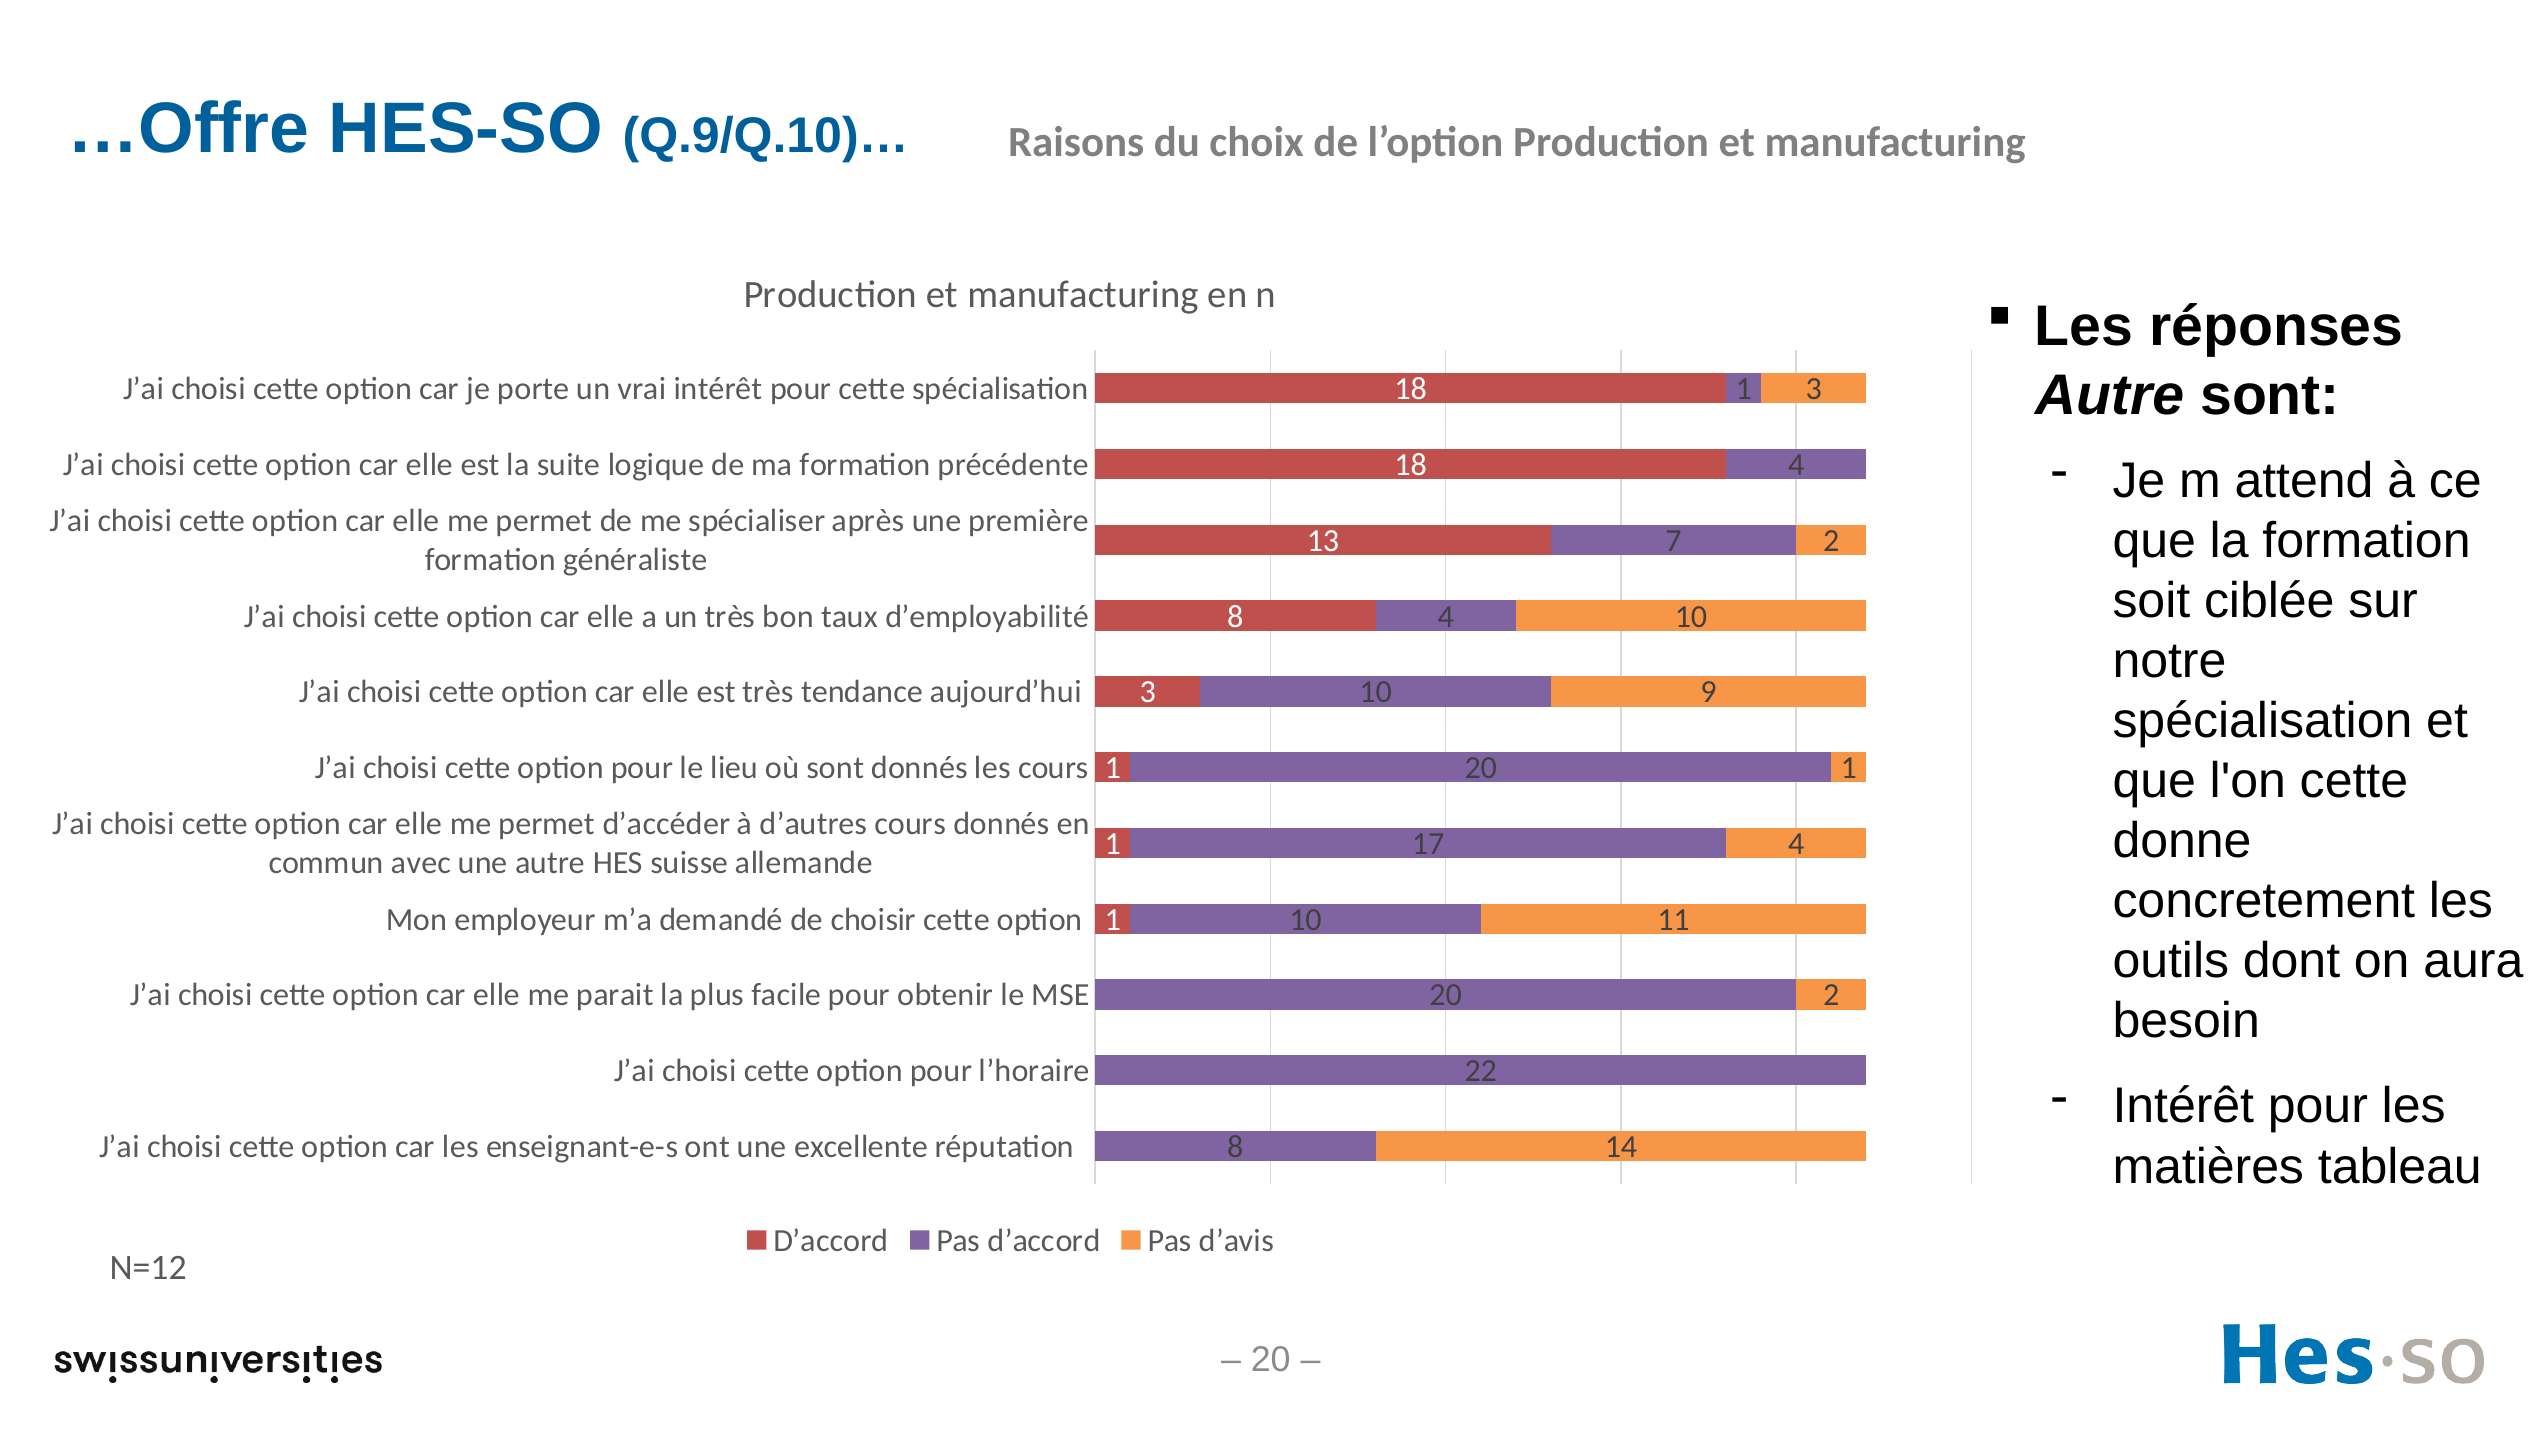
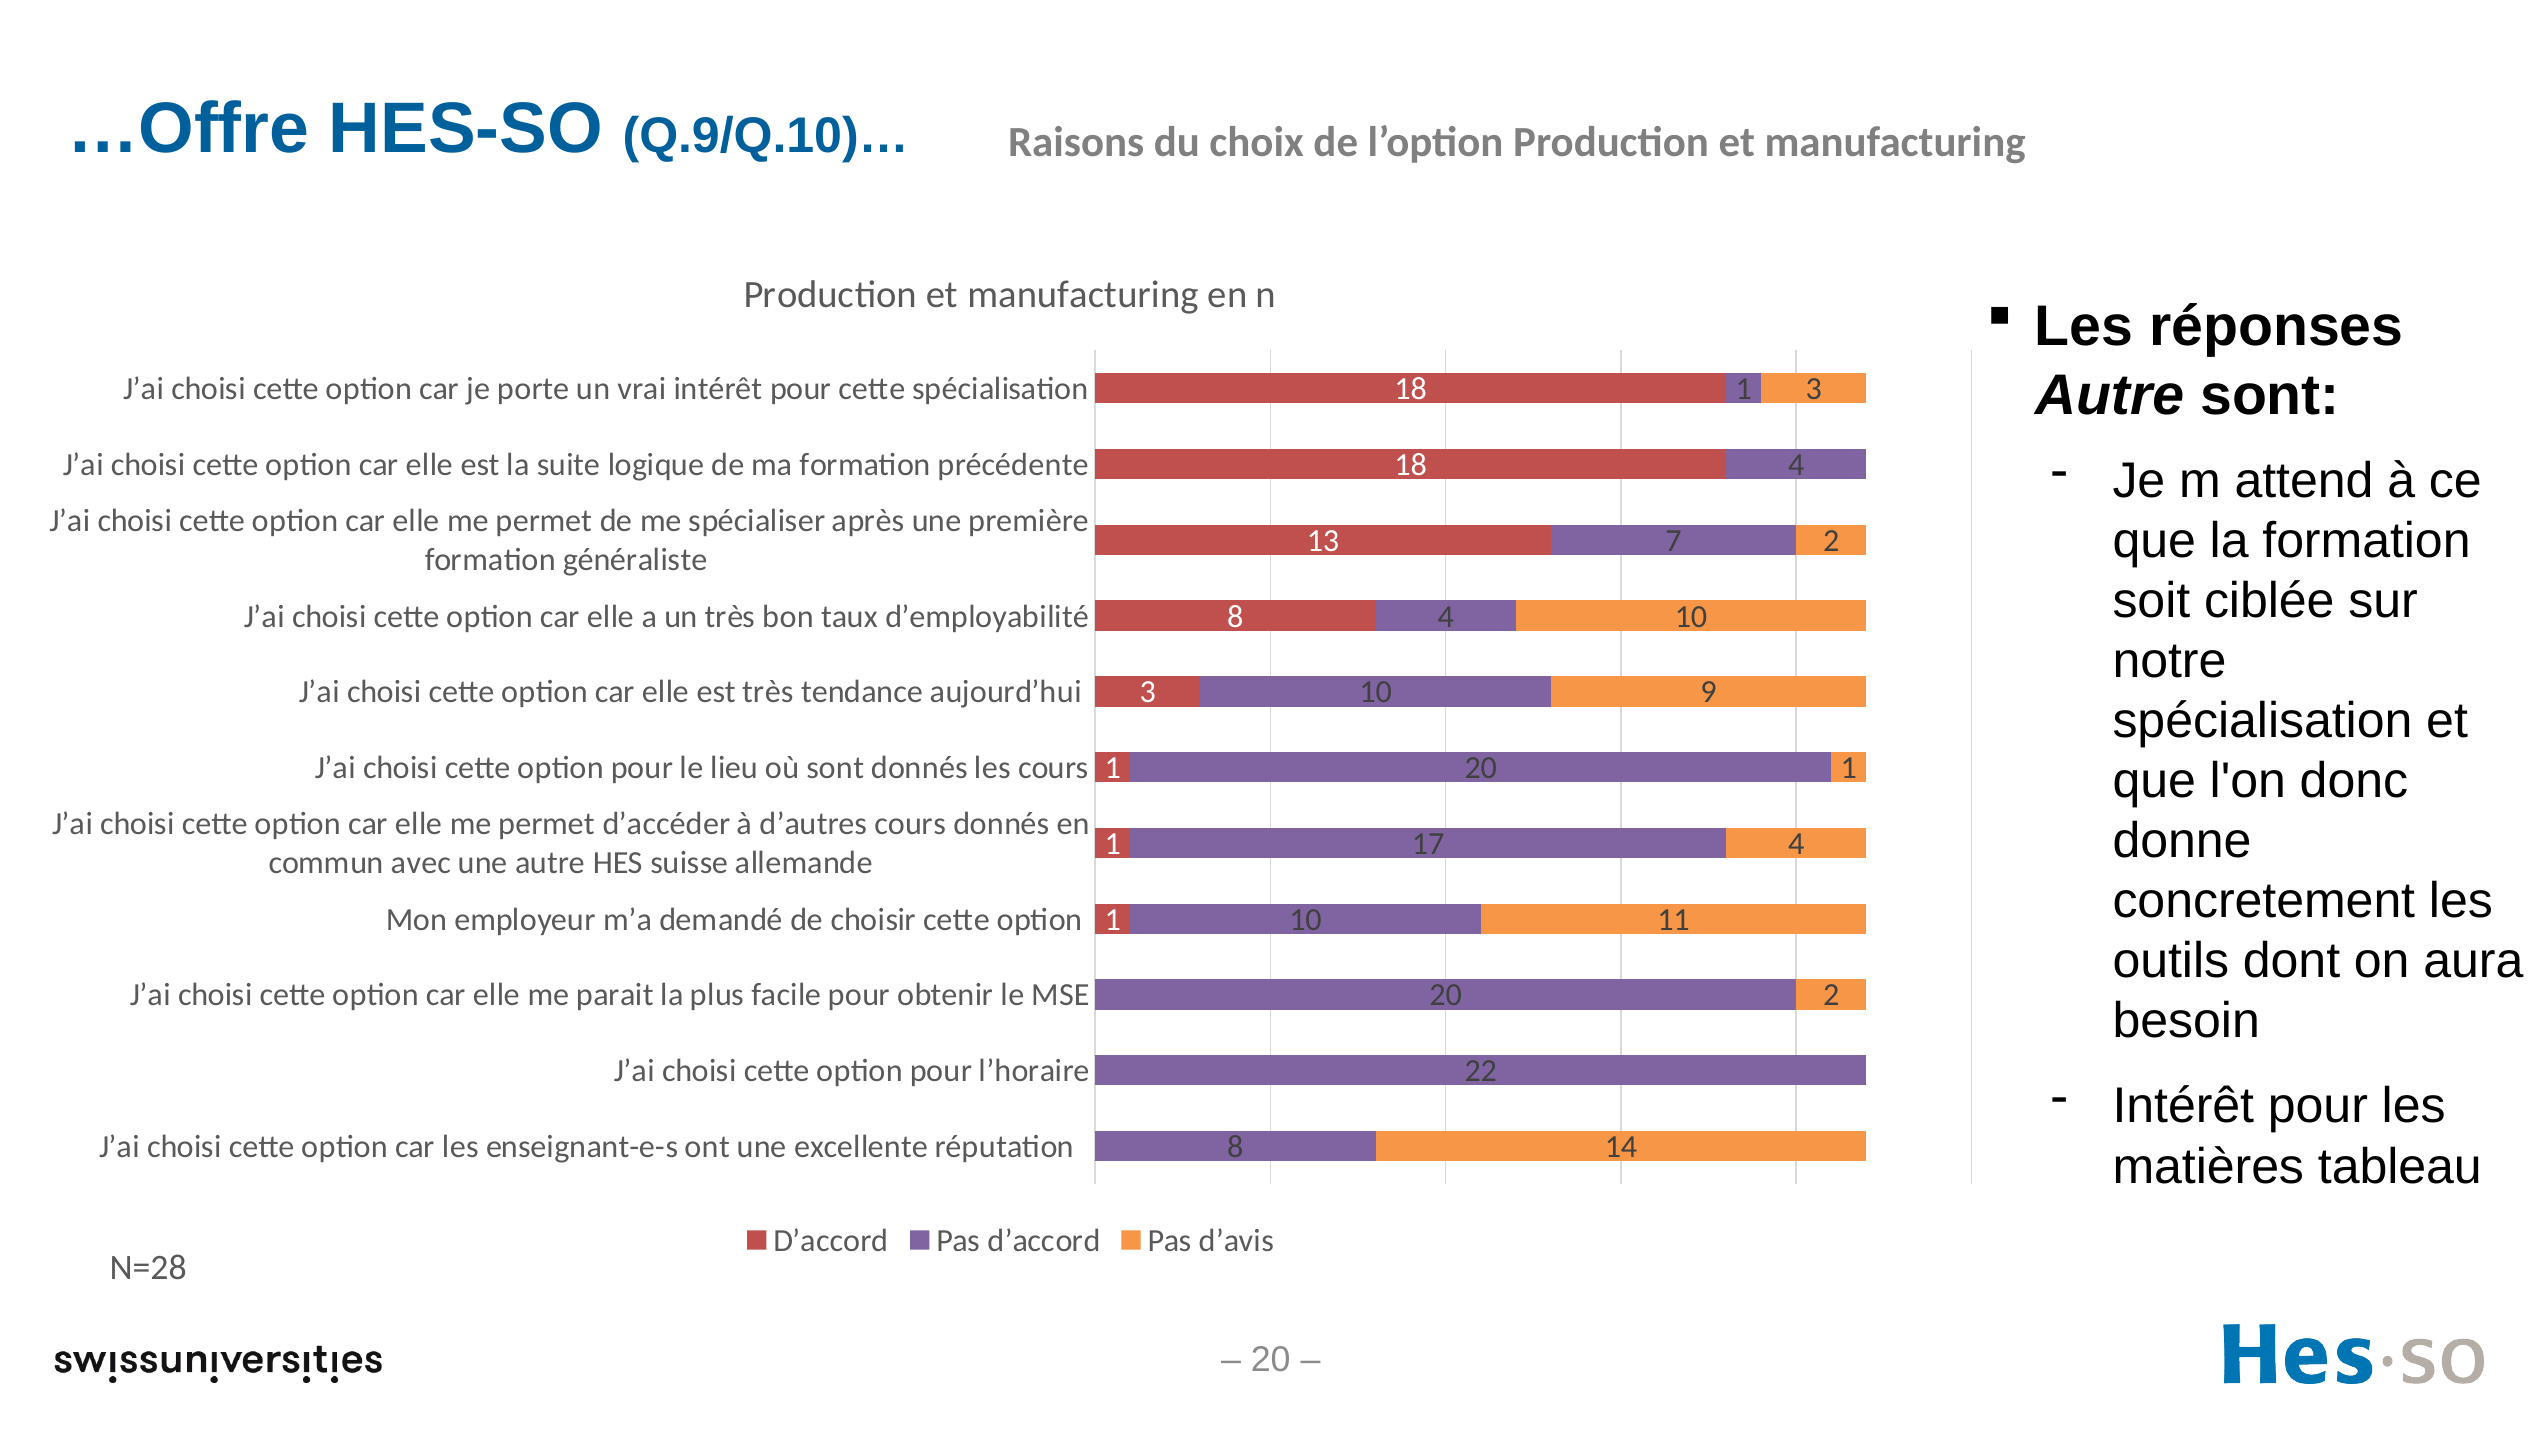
l'on cette: cette -> donc (2354, 781)
N=12: N=12 -> N=28 (148, 1268)
